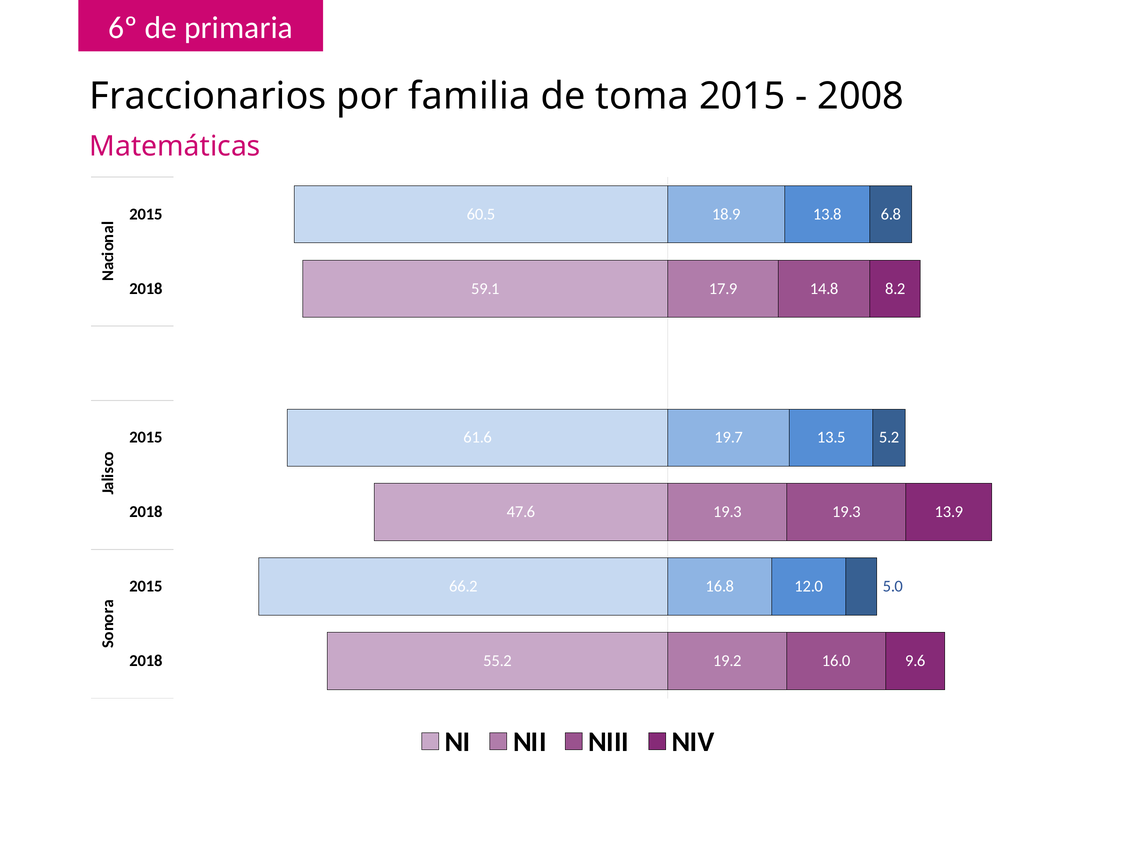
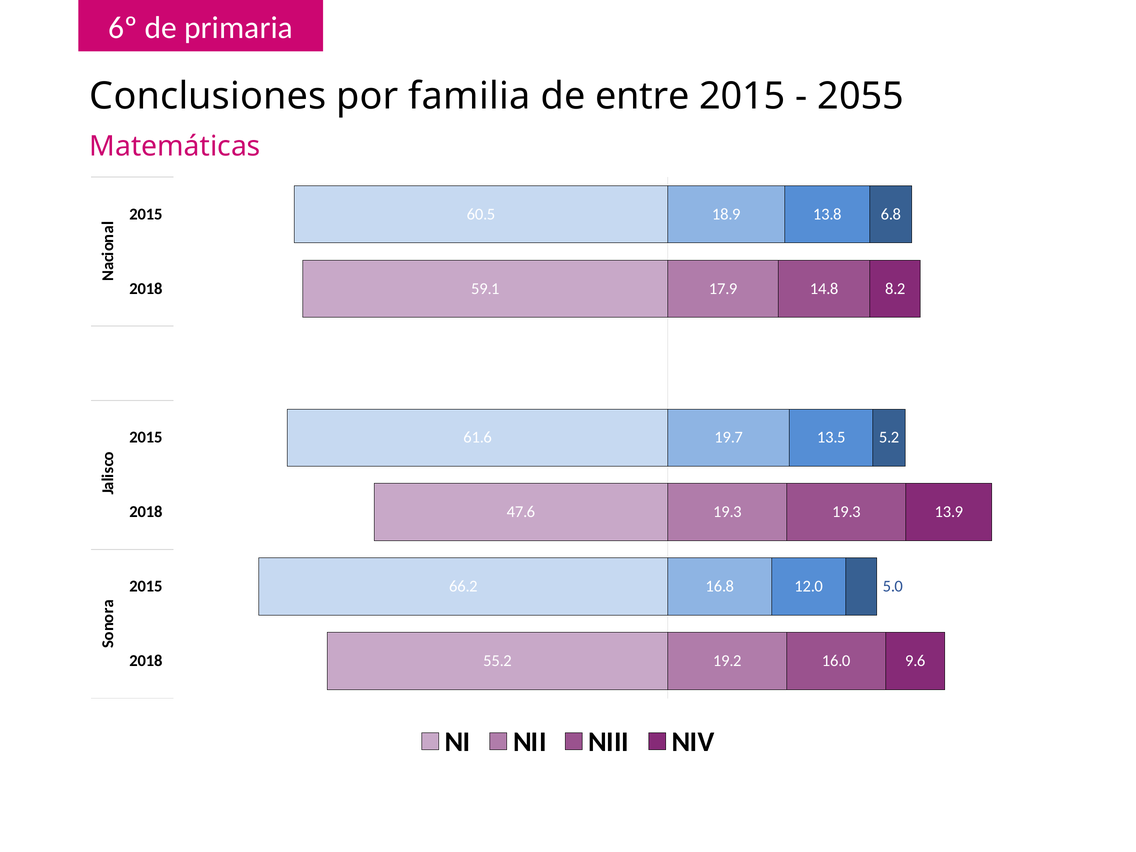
Fraccionarios: Fraccionarios -> Conclusiones (208, 96)
toma: toma -> entre (642, 96)
2008: 2008 -> 2055 (861, 96)
